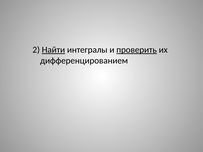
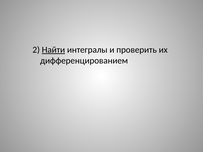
проверить underline: present -> none (137, 50)
